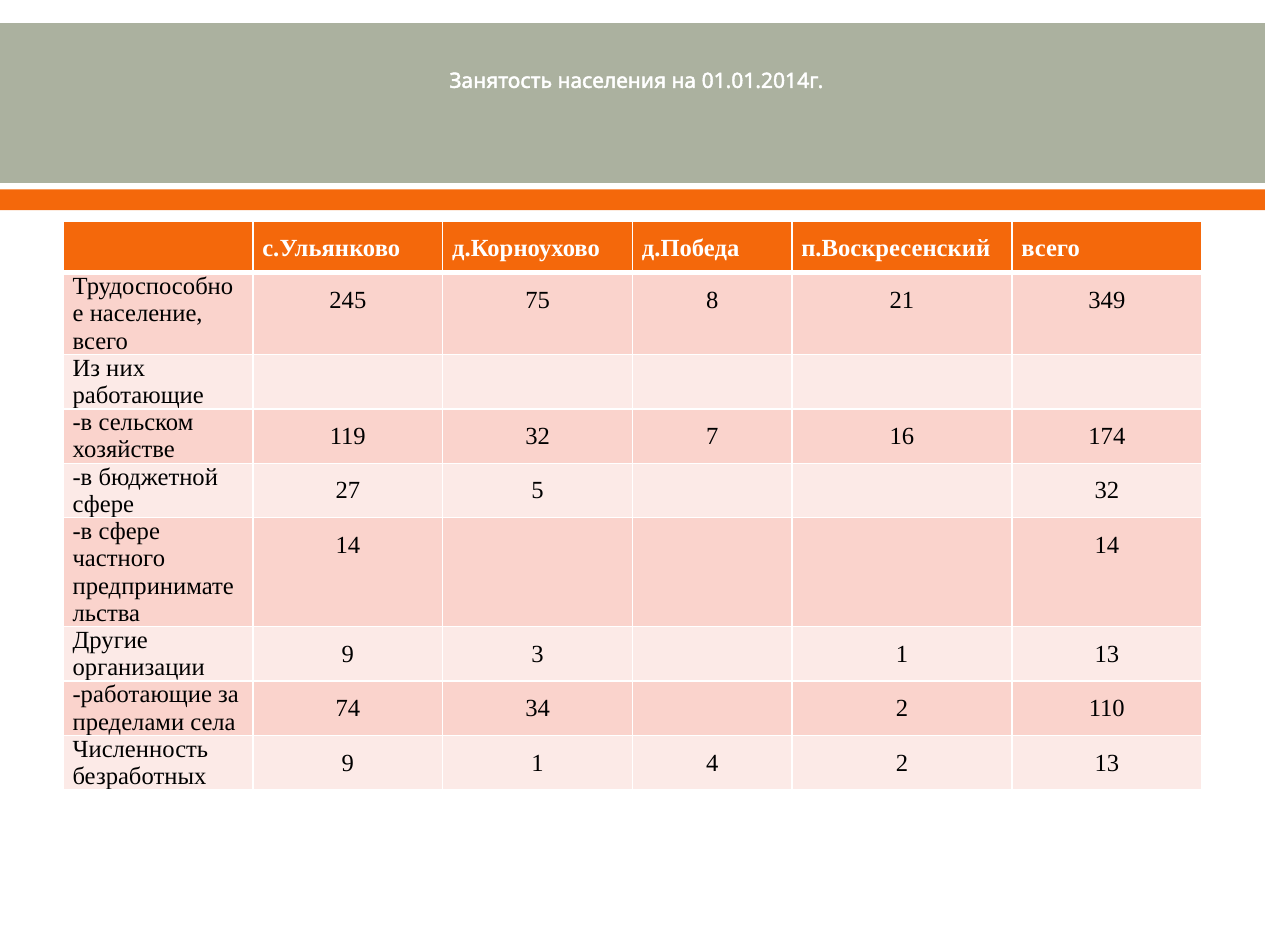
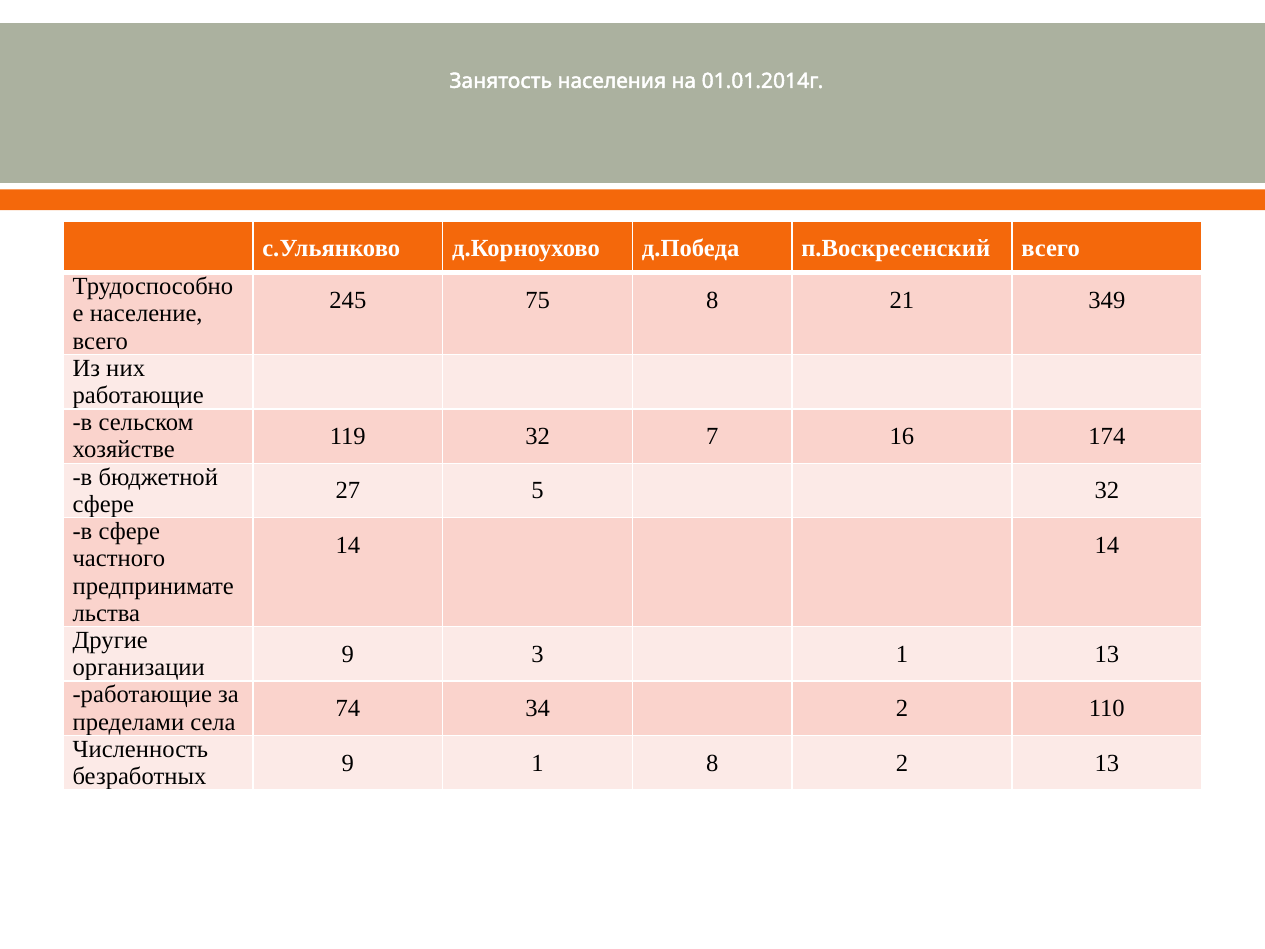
1 4: 4 -> 8 (712, 763)
